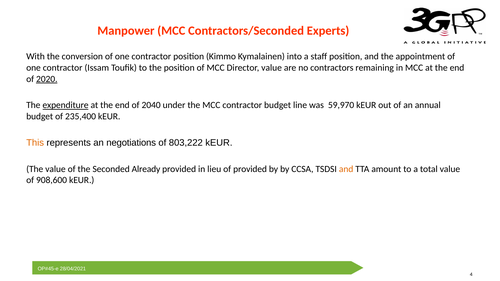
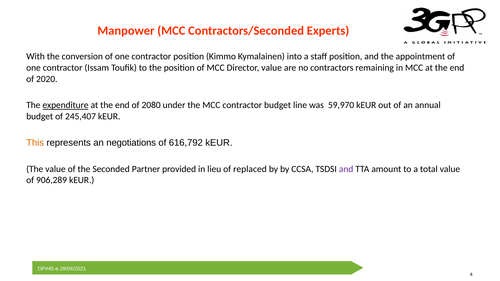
2020 underline: present -> none (47, 79)
2040: 2040 -> 2080 (151, 105)
235,400: 235,400 -> 245,407 (81, 117)
803,222: 803,222 -> 616,792 (186, 143)
Already: Already -> Partner (146, 169)
of provided: provided -> replaced (250, 169)
and colour: orange -> purple (346, 169)
908,600: 908,600 -> 906,289 (52, 180)
